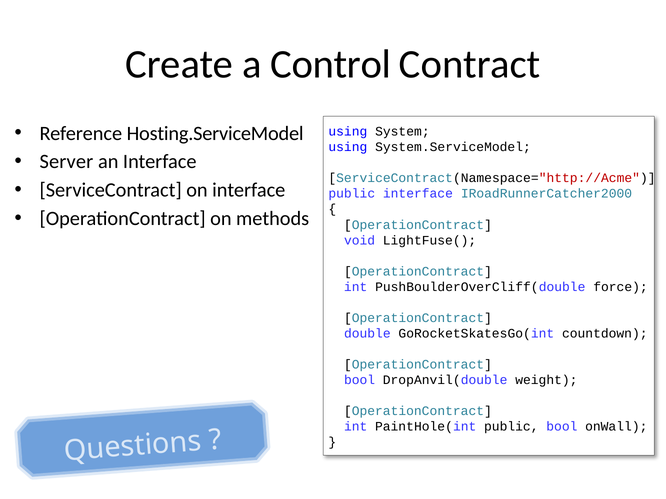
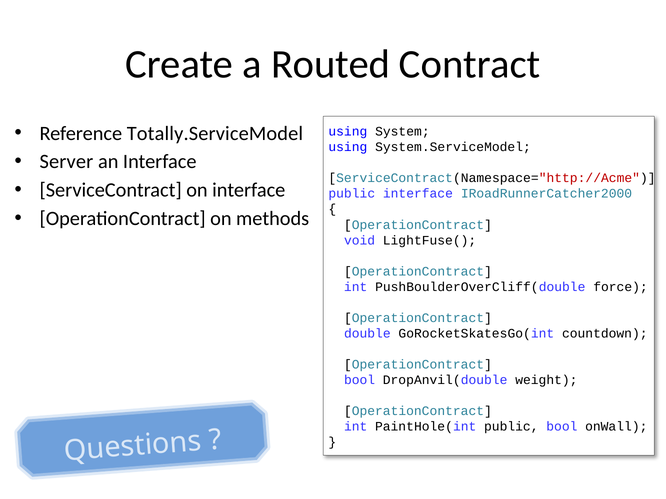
Control: Control -> Routed (331, 64)
Hosting.ServiceModel: Hosting.ServiceModel -> Totally.ServiceModel (215, 133)
